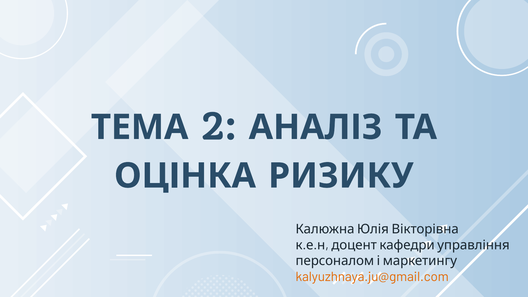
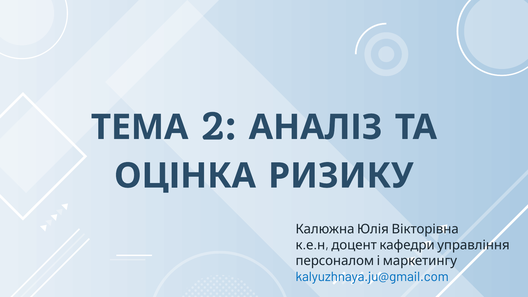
kalyuzhnaya.ju@gmail.com colour: orange -> blue (372, 277)
